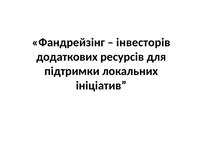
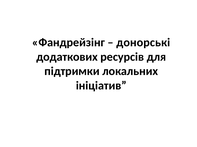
інвесторів: інвесторів -> донорські (143, 43)
